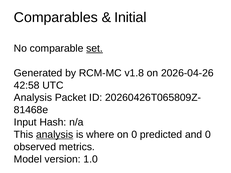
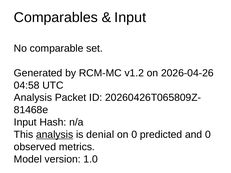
Initial: Initial -> Input (130, 18)
set underline: present -> none (95, 48)
v1.8: v1.8 -> v1.2 (134, 73)
42:58: 42:58 -> 04:58 (27, 85)
where: where -> denial (100, 135)
